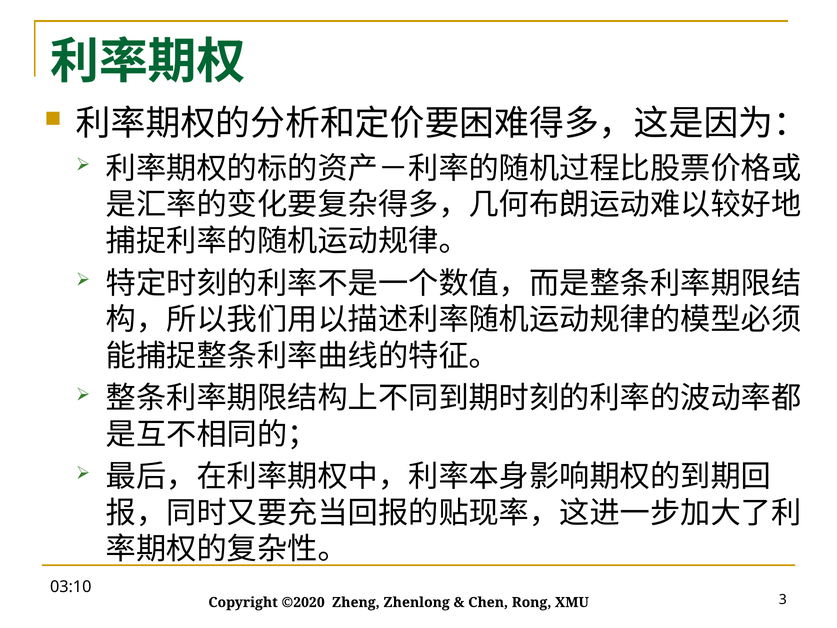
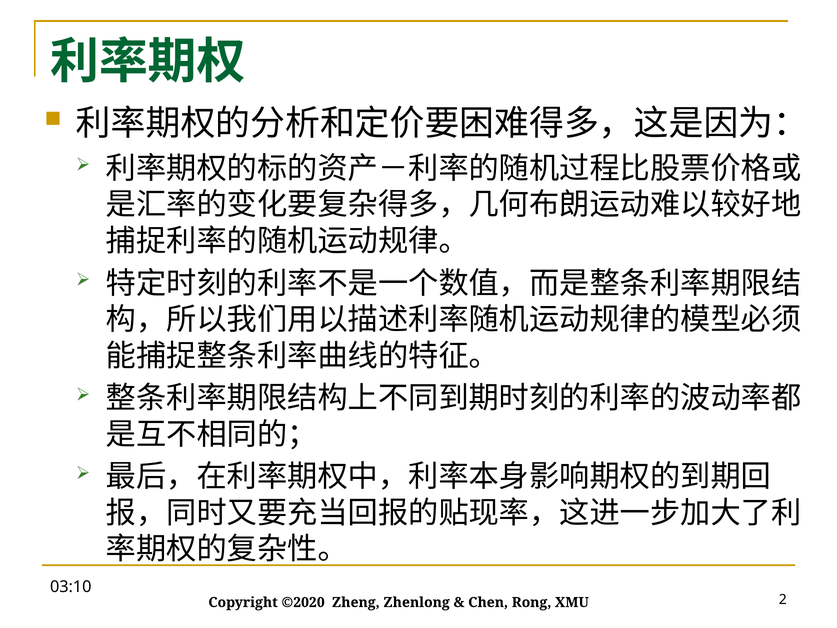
3: 3 -> 2 (783, 599)
